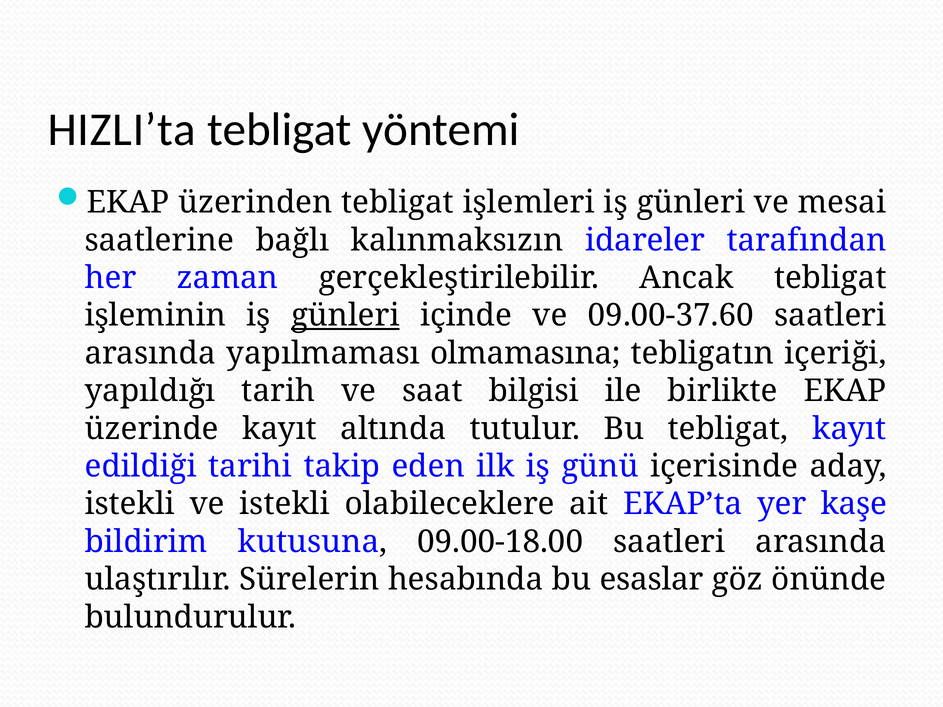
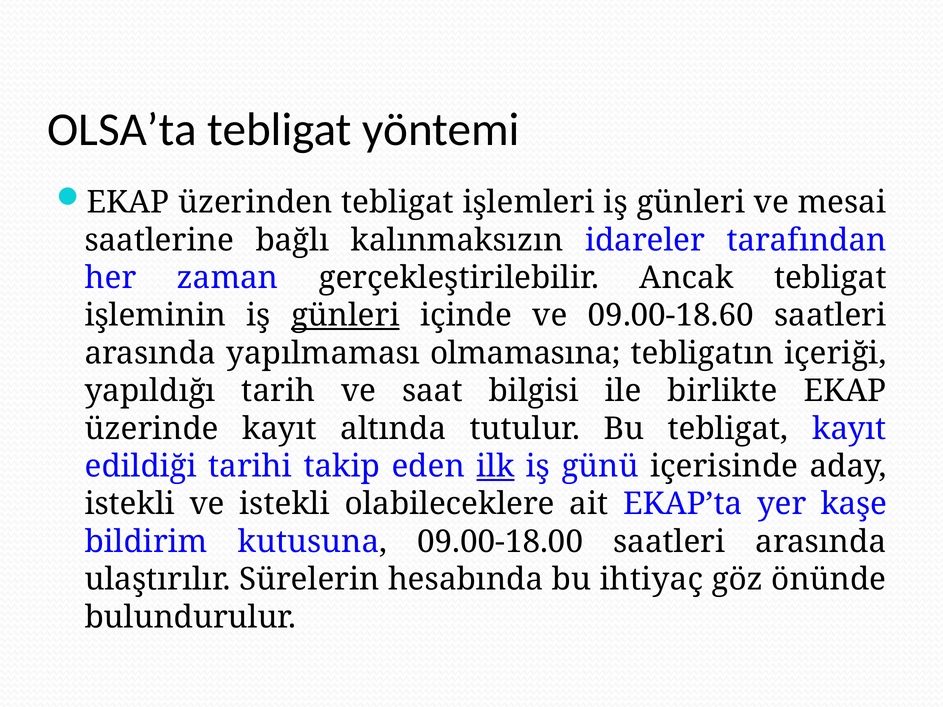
HIZLI’ta: HIZLI’ta -> OLSA’ta (122, 130)
09.00-37.60: 09.00-37.60 -> 09.00-18.60 (671, 316)
ilk underline: none -> present (495, 467)
esaslar: esaslar -> ihtiyaç (651, 580)
